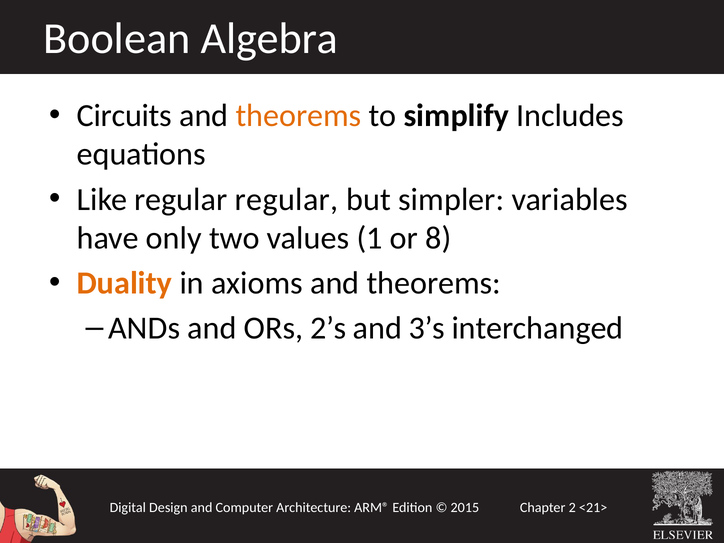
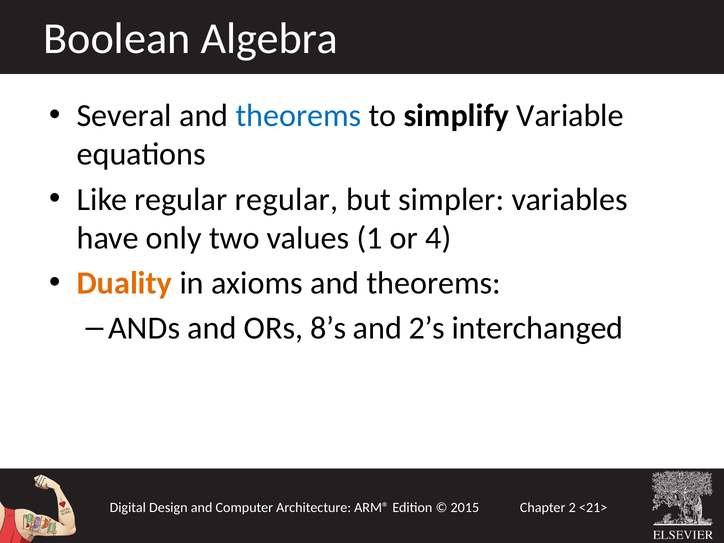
Circuits: Circuits -> Several (124, 116)
theorems colour: orange -> blue (299, 116)
Includes: Includes -> Variable (570, 116)
8: 8 -> 4 (438, 238)
2’s: 2’s -> 8’s (328, 328)
3’s: 3’s -> 2’s (427, 328)
